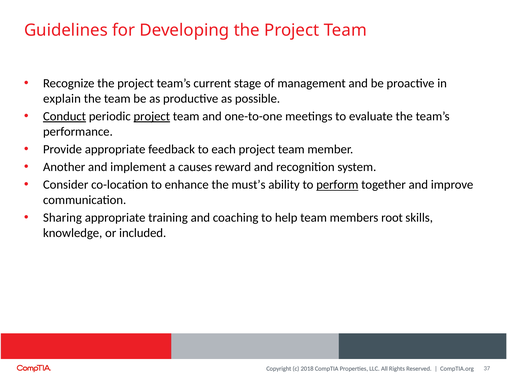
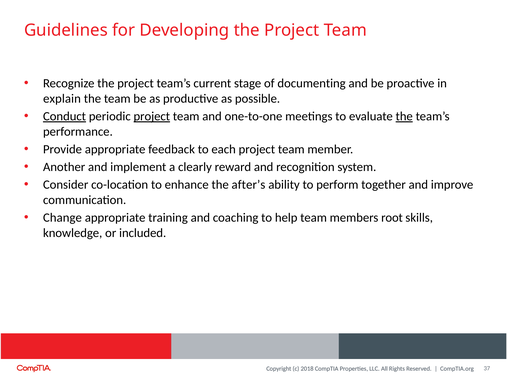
management: management -> documenting (312, 84)
the underline: none -> present (404, 116)
causes: causes -> clearly (195, 167)
must’s: must’s -> after’s (248, 185)
perform underline: present -> none (337, 185)
Sharing: Sharing -> Change (62, 218)
